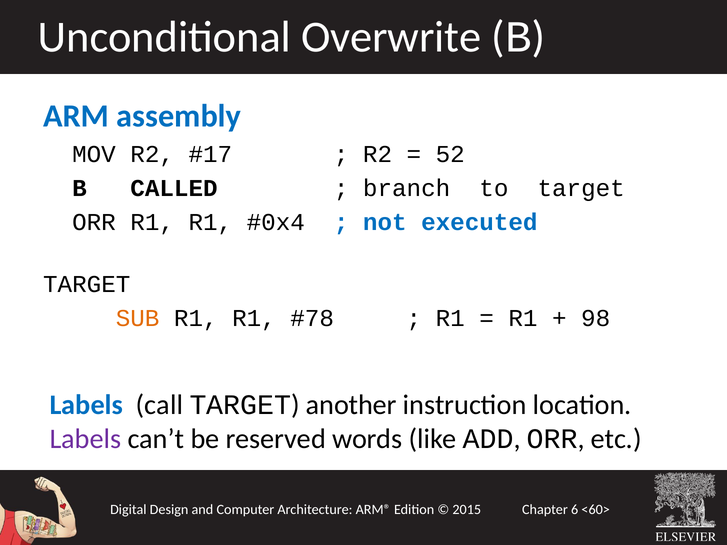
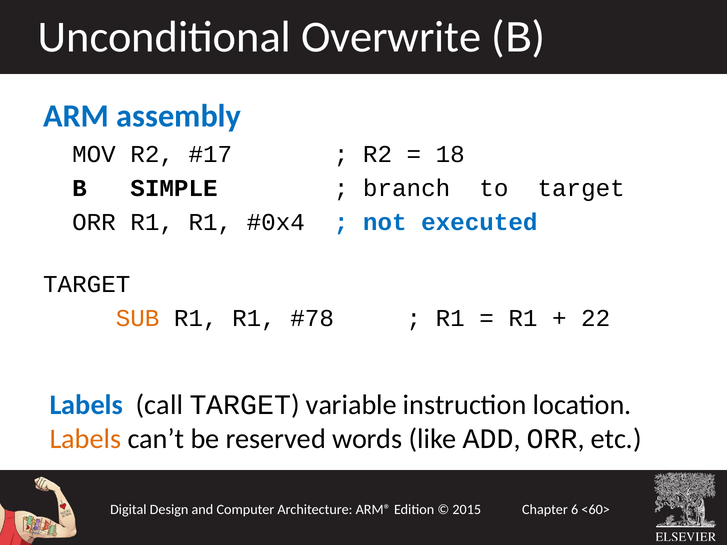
52: 52 -> 18 (450, 154)
CALLED: CALLED -> SIMPLE (174, 188)
98: 98 -> 22 (596, 318)
another: another -> variable (351, 405)
Labels colour: purple -> orange (85, 439)
